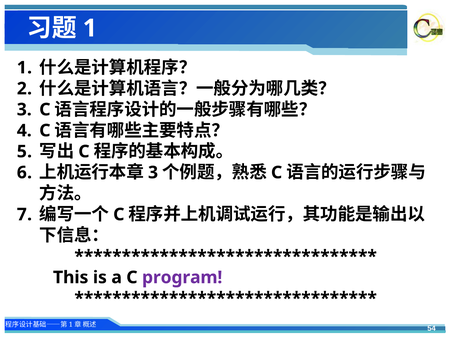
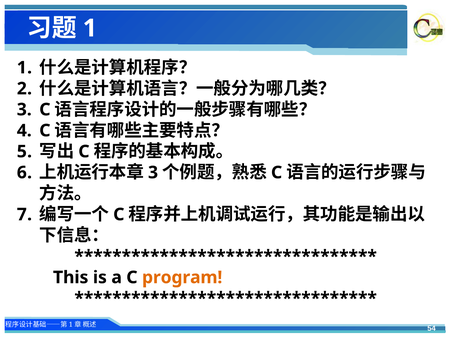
program colour: purple -> orange (182, 277)
